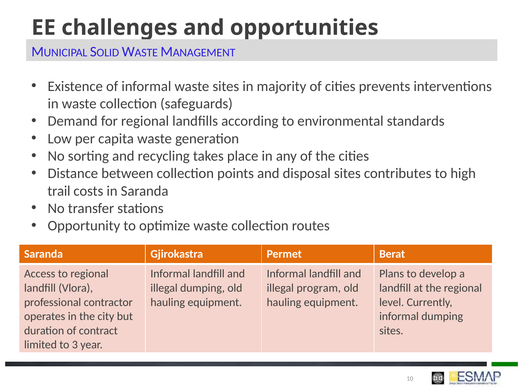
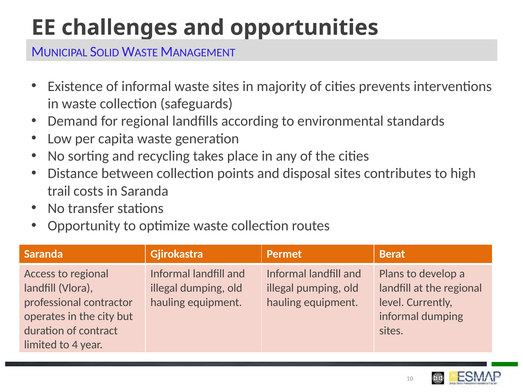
program: program -> pumping (319, 288)
3: 3 -> 4 (75, 345)
